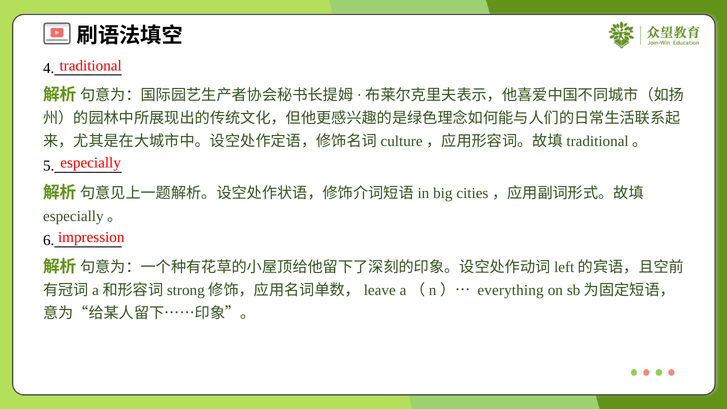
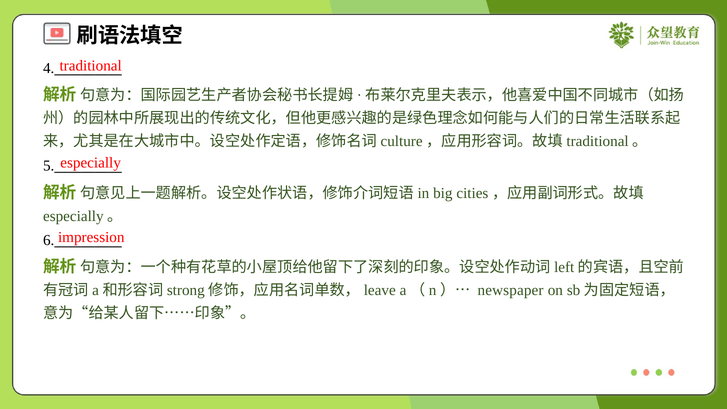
everything: everything -> newspaper (511, 290)
